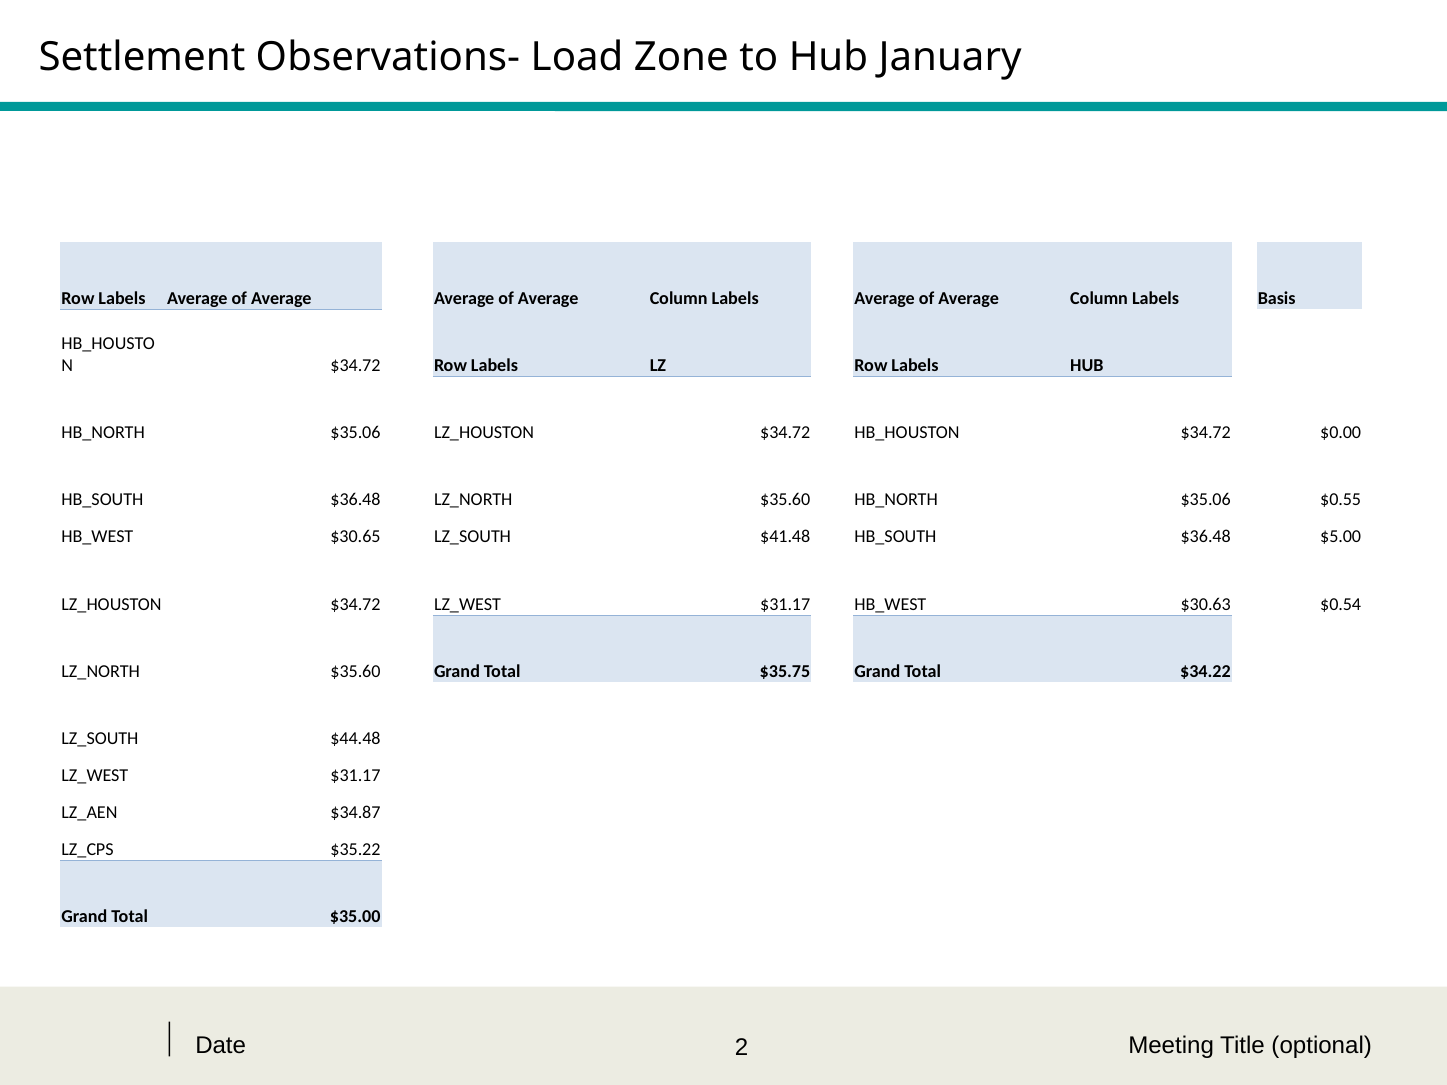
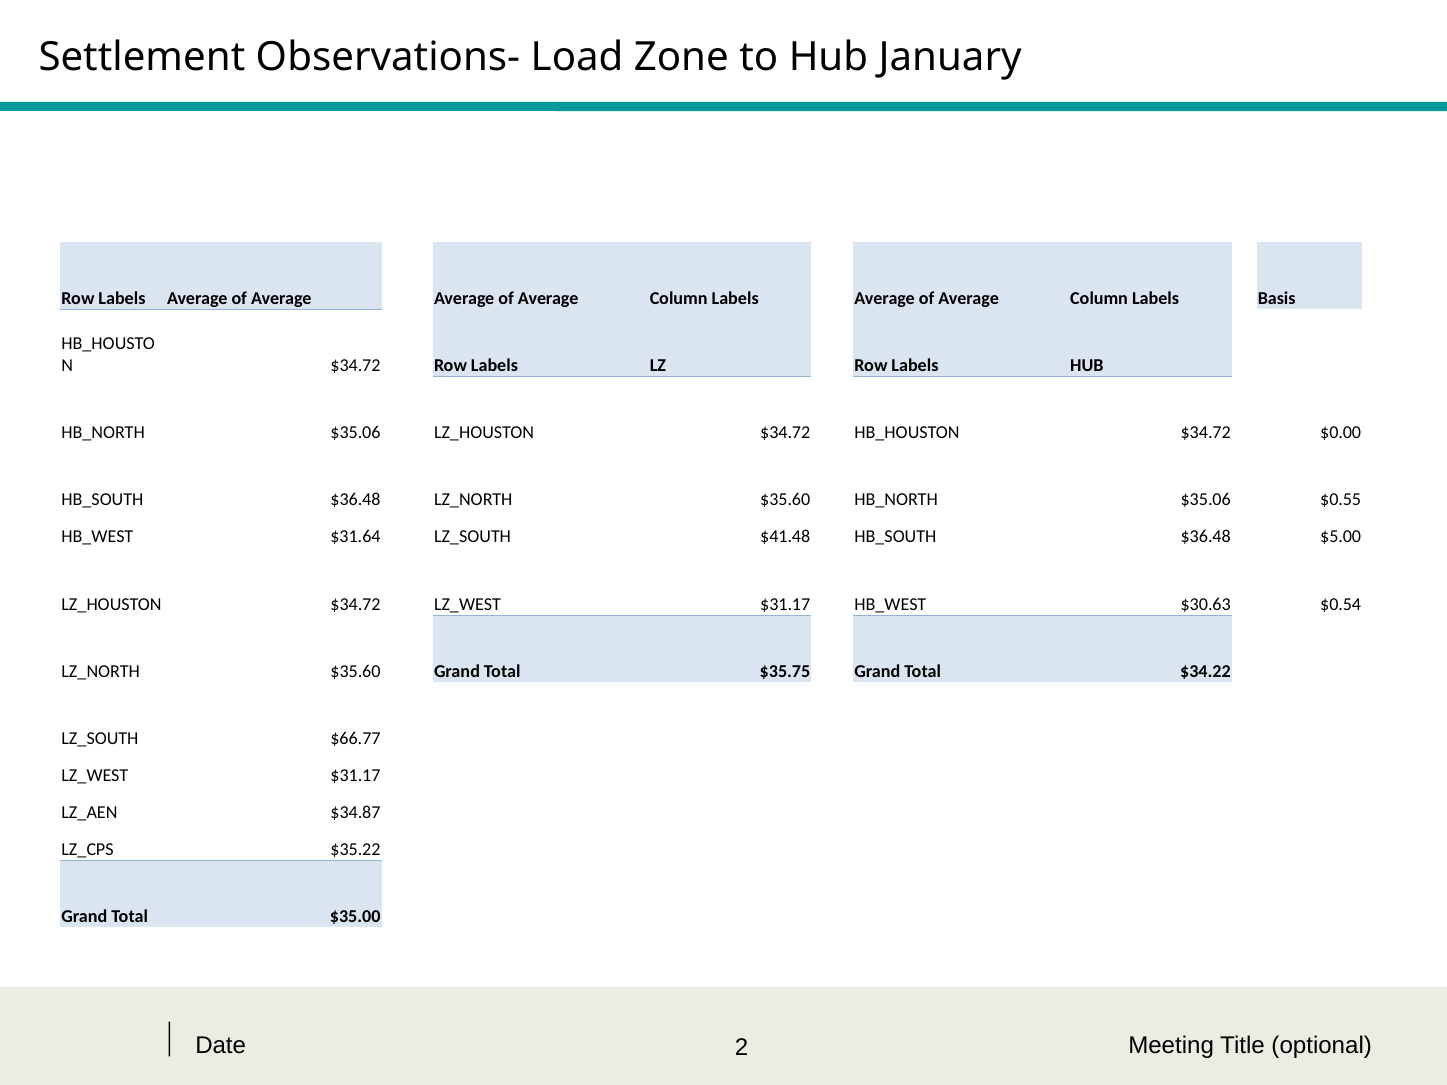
$30.65: $30.65 -> $31.64 (355, 537)
$44.48: $44.48 -> $66.77 (355, 738)
